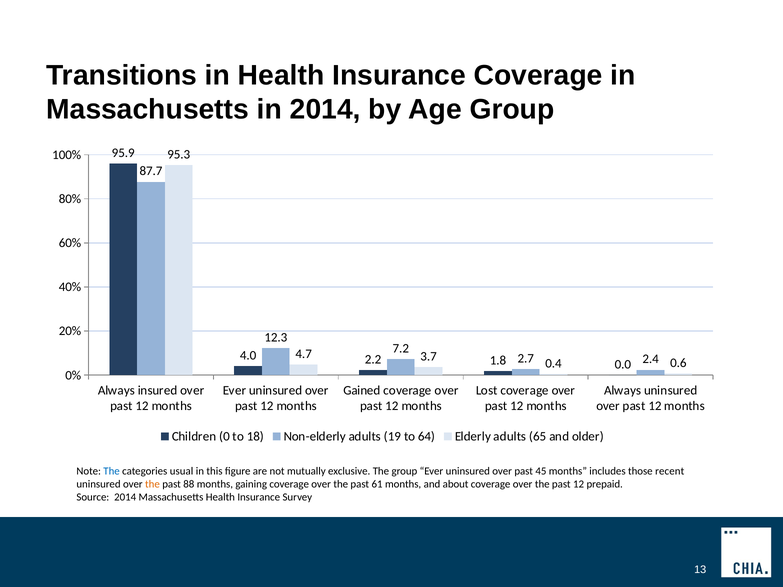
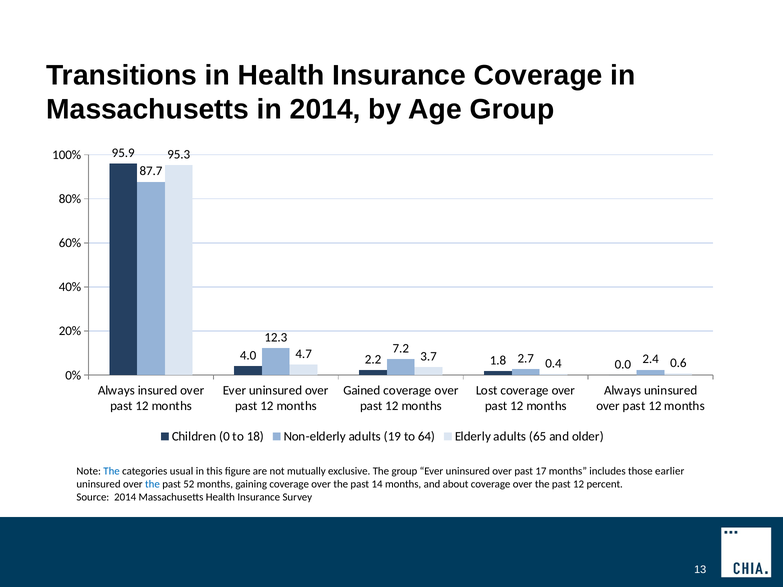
45: 45 -> 17 (541, 471)
recent: recent -> earlier (670, 471)
the colour: orange -> blue (152, 484)
88: 88 -> 52 (189, 484)
61: 61 -> 14 (377, 484)
prepaid: prepaid -> percent (605, 484)
